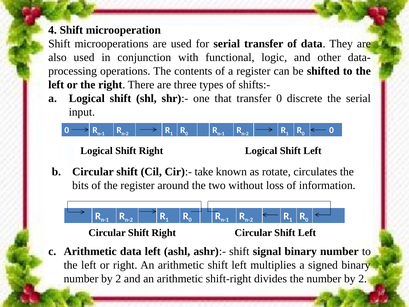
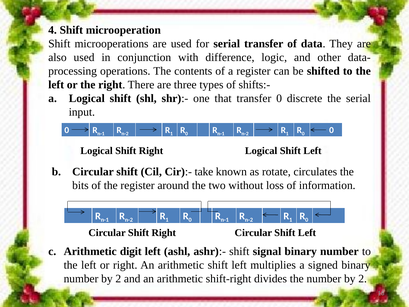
functional: functional -> difference (230, 57)
Arithmetic data: data -> digit (131, 251)
